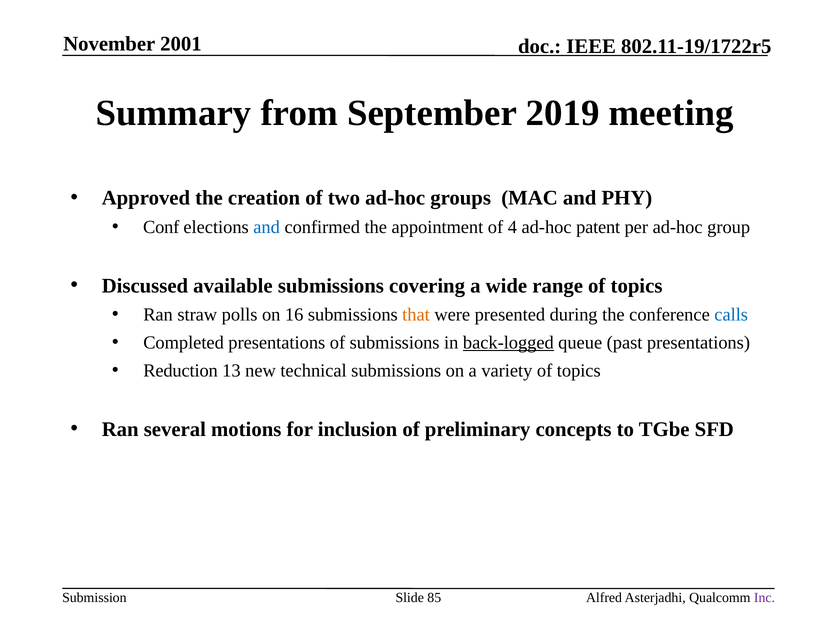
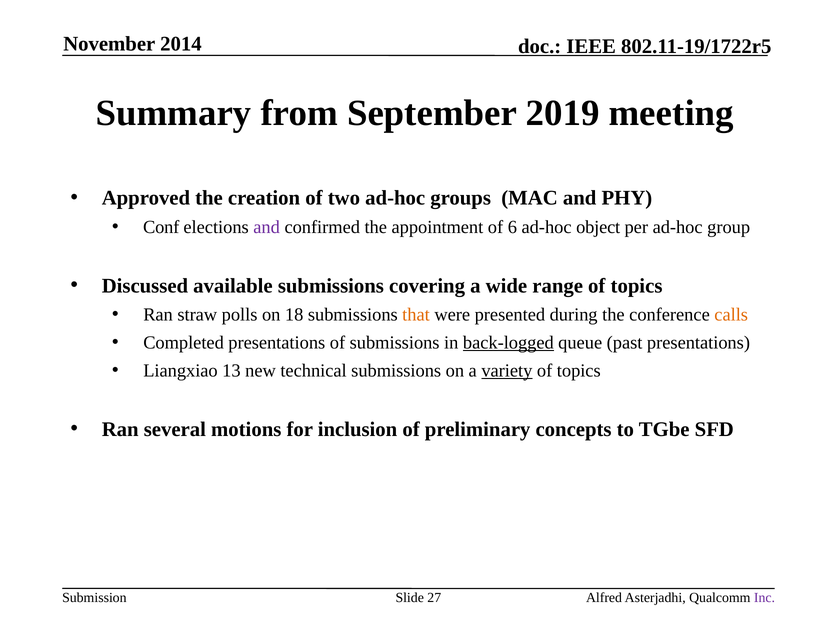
2001: 2001 -> 2014 (181, 44)
and colour: blue -> purple (267, 227)
4: 4 -> 6 (512, 227)
patent: patent -> object (598, 227)
16: 16 -> 18 (294, 315)
calls colour: blue -> orange (731, 315)
Reduction: Reduction -> Liangxiao (180, 370)
variety underline: none -> present (507, 370)
85: 85 -> 27 (434, 597)
